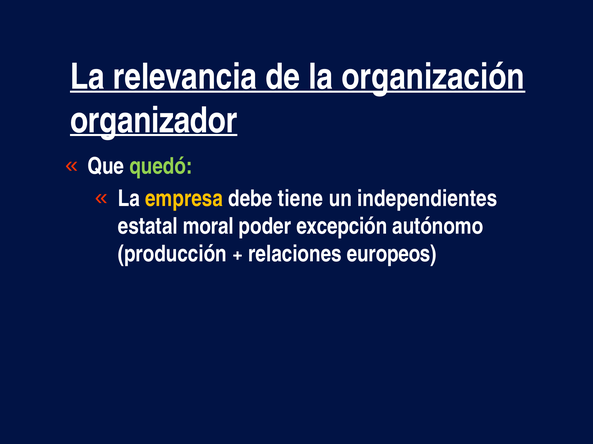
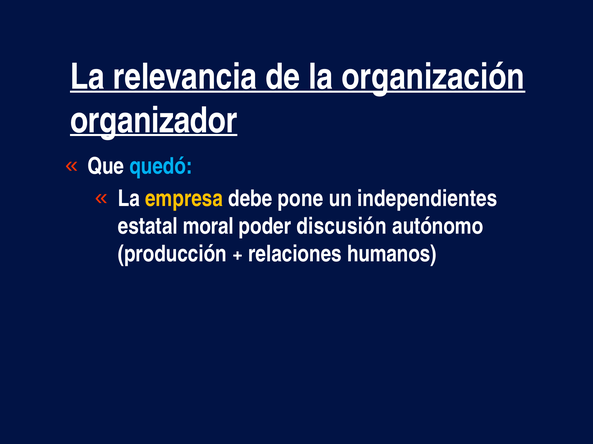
quedó colour: light green -> light blue (161, 167)
tiene: tiene -> pone (300, 199)
excepción: excepción -> discusión (342, 227)
europeos: europeos -> humanos (392, 254)
